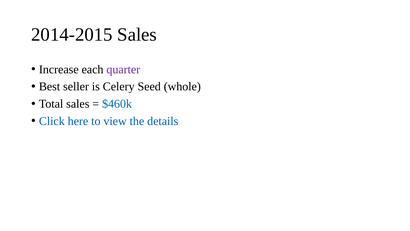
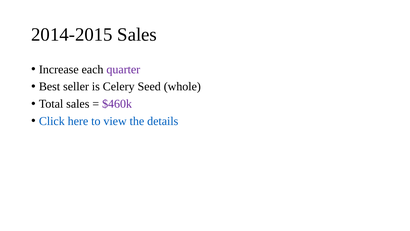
$460k colour: blue -> purple (117, 104)
